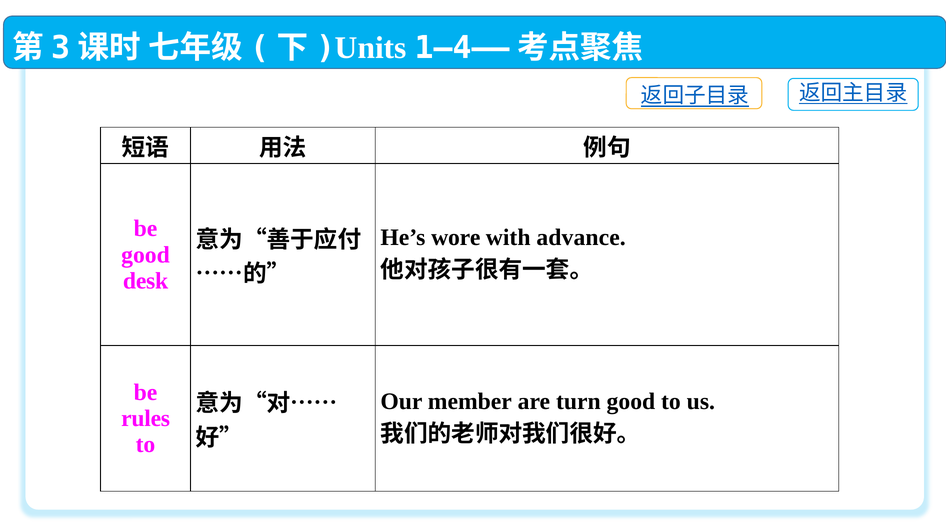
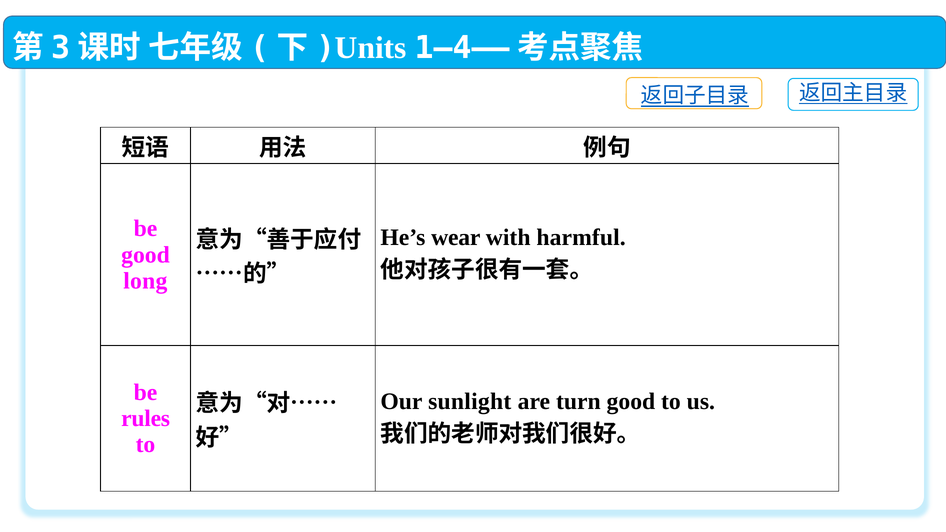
wore: wore -> wear (456, 238)
advance: advance -> harmful (581, 238)
desk: desk -> long (145, 281)
member: member -> sunlight (470, 401)
